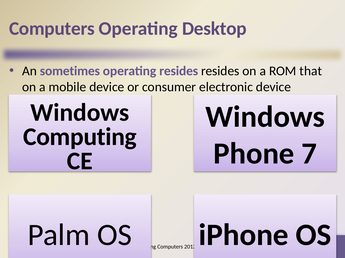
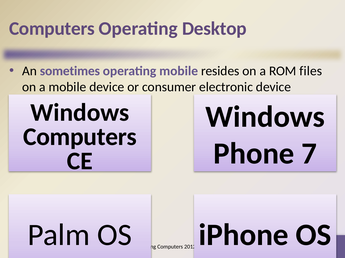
operating resides: resides -> mobile (179, 71)
that: that -> files (311, 71)
Computing: Computing -> Computers (80, 137)
